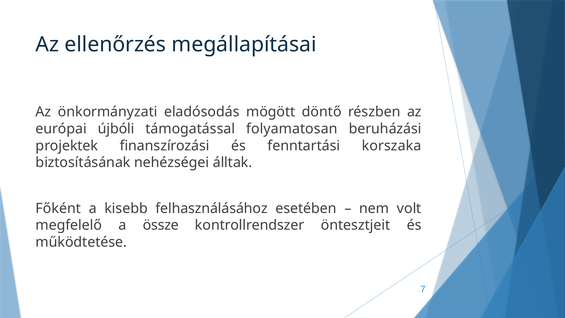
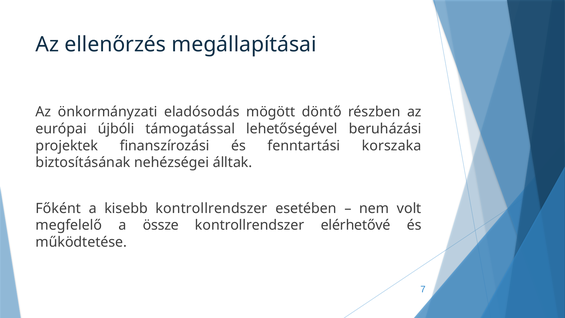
folyamatosan: folyamatosan -> lehetőségével (292, 129)
kisebb felhasználásához: felhasználásához -> kontrollrendszer (211, 208)
öntesztjeit: öntesztjeit -> elérhetővé (356, 225)
